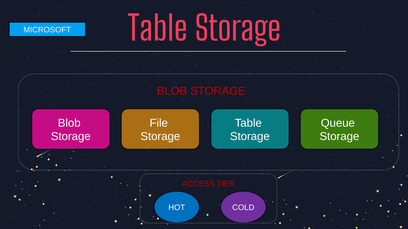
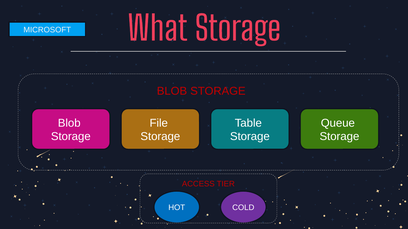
Table: Table -> What (158, 29)
